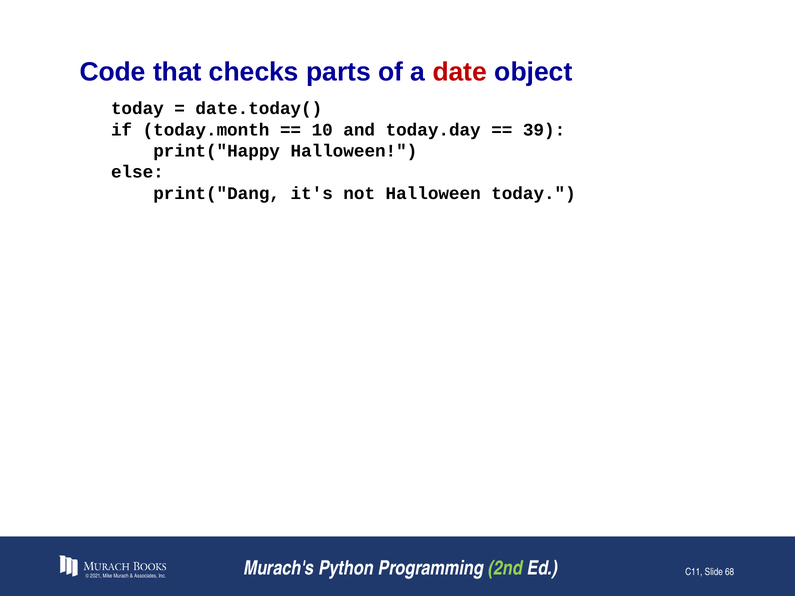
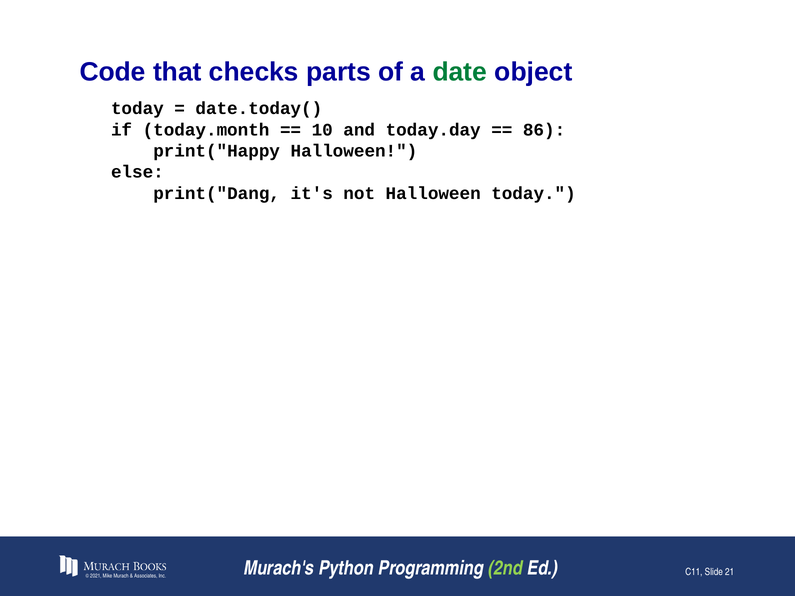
date colour: red -> green (460, 72)
39: 39 -> 86 (544, 130)
68: 68 -> 21 (730, 572)
